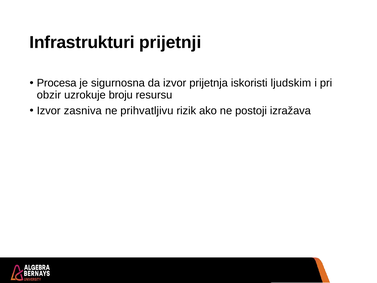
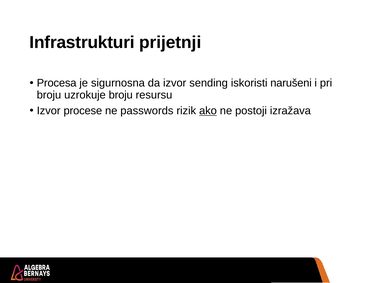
prijetnja: prijetnja -> sending (209, 83)
ljudskim: ljudskim -> narušeni (291, 83)
obzir: obzir -> broju (49, 95)
zasniva: zasniva -> procese (83, 111)
prihvatljivu: prihvatljivu -> passwords (147, 111)
ako underline: none -> present (208, 111)
